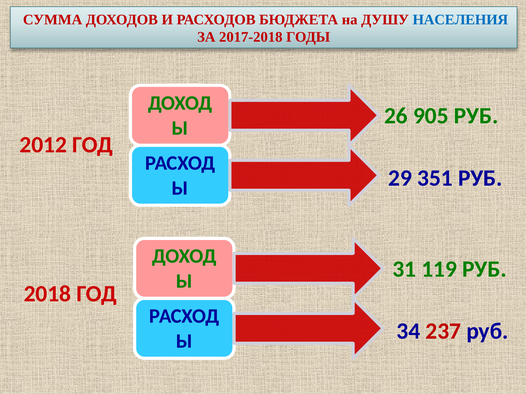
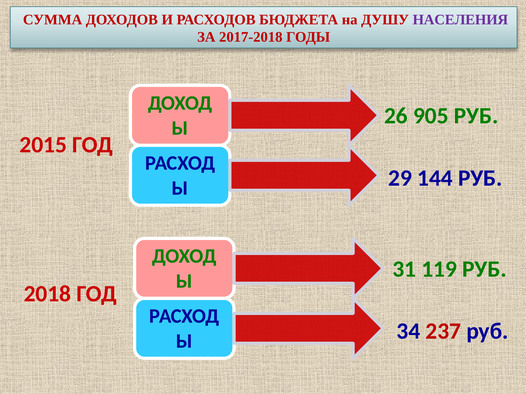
НАСЕЛЕНИЯ colour: blue -> purple (460, 20)
2012: 2012 -> 2015 (43, 145)
351: 351 -> 144 (435, 178)
